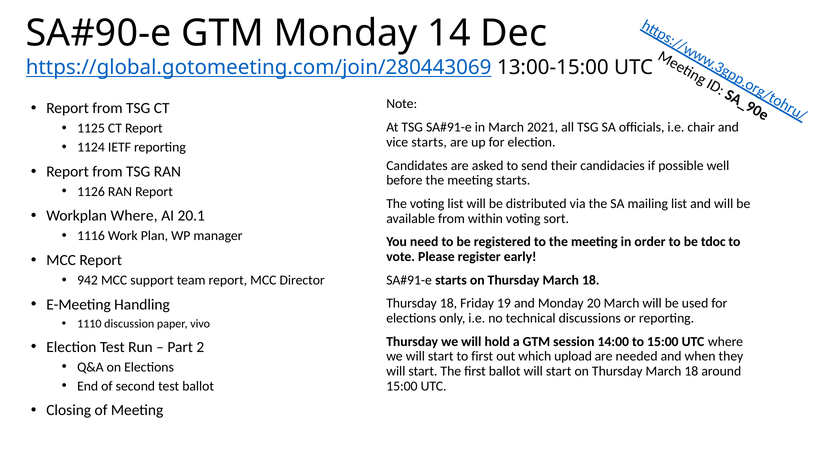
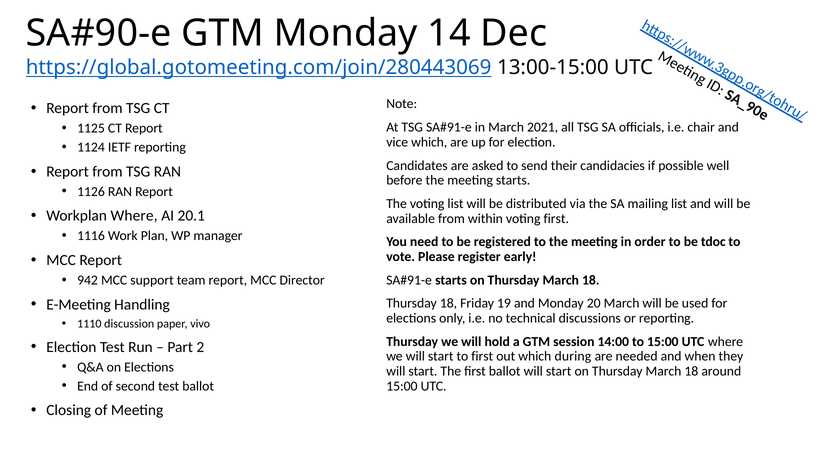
vice starts: starts -> which (429, 142)
voting sort: sort -> first (556, 218)
upload: upload -> during (573, 356)
